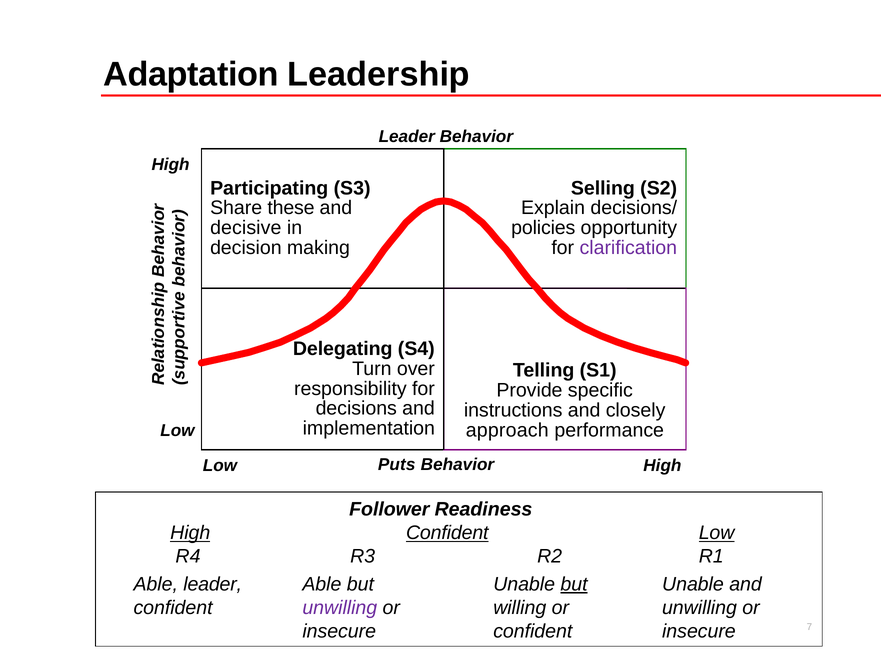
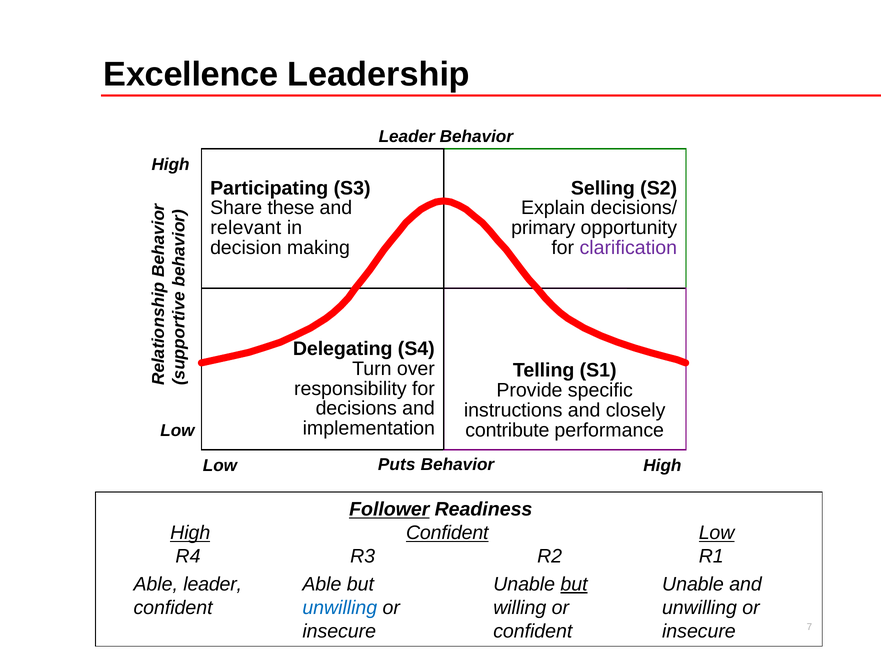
Adaptation: Adaptation -> Excellence (191, 75)
decisive: decisive -> relevant (246, 228)
policies: policies -> primary (543, 228)
approach: approach -> contribute (507, 430)
Follower underline: none -> present (389, 509)
unwilling colour: purple -> blue (340, 608)
